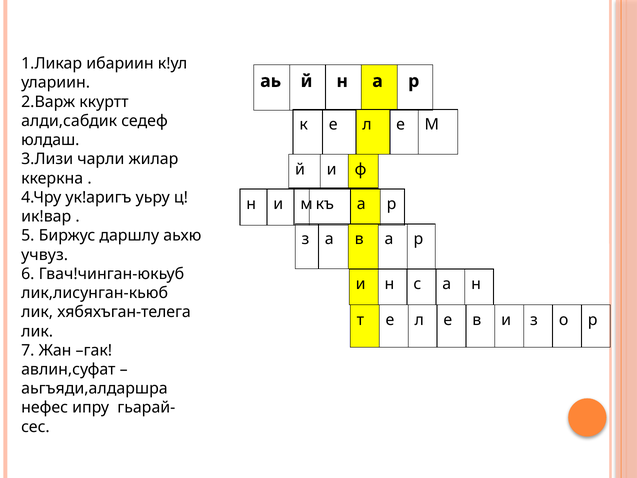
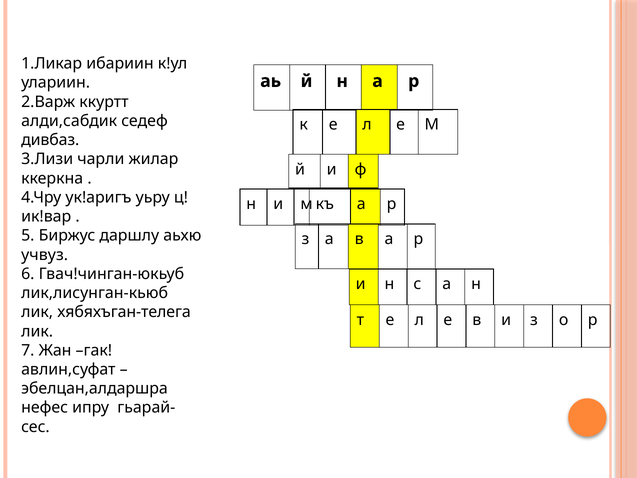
юлдаш: юлдаш -> дивбаз (50, 140)
аьгъяди,алдаршра: аьгъяди,алдаршра -> эбелцан,алдаршра (94, 388)
